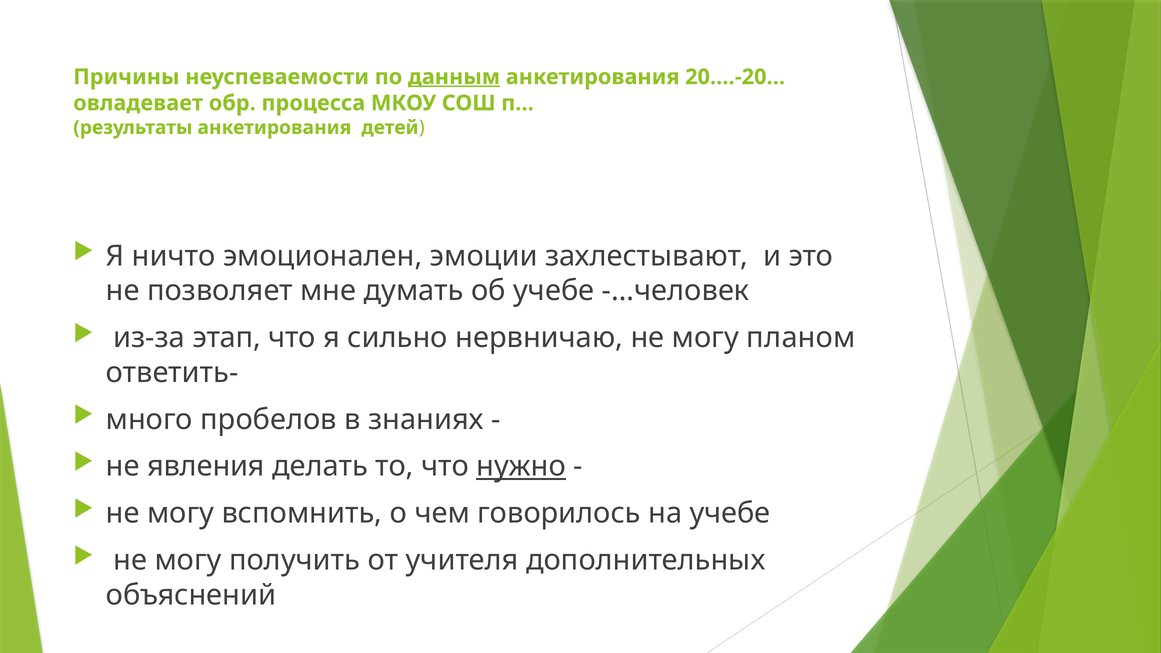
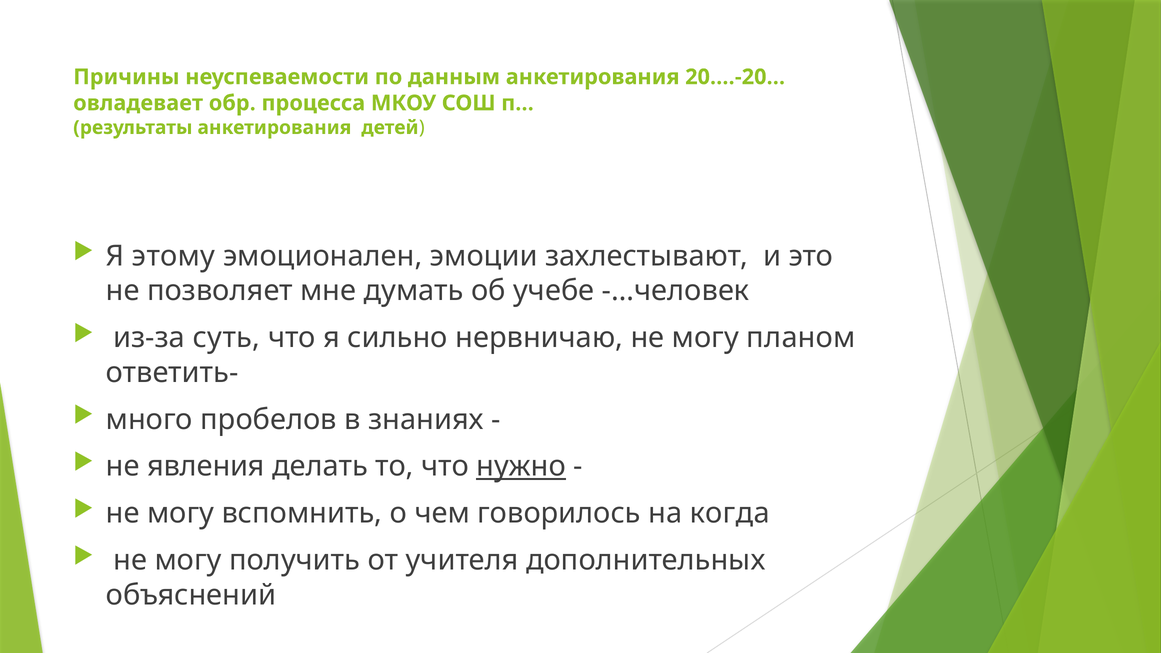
данным underline: present -> none (454, 77)
ничто: ничто -> этому (174, 256)
этап: этап -> суть (227, 338)
на учебе: учебе -> когда (730, 513)
